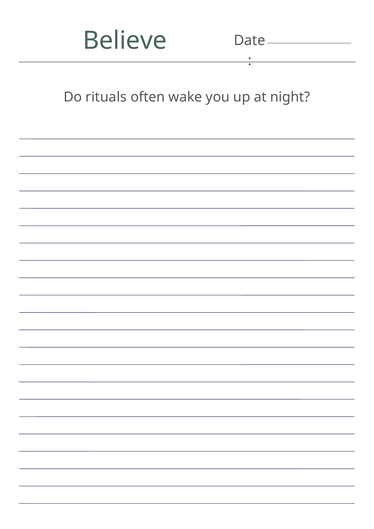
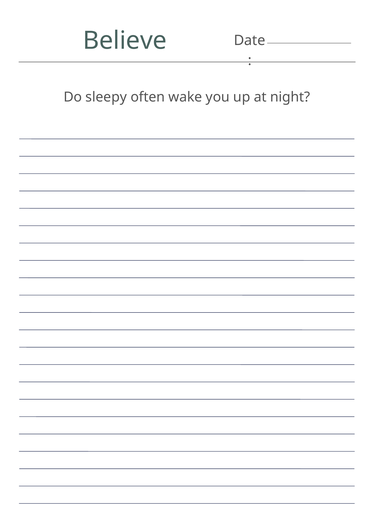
rituals: rituals -> sleepy (106, 97)
